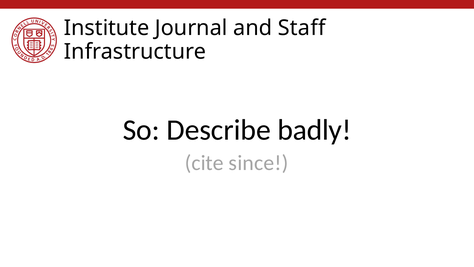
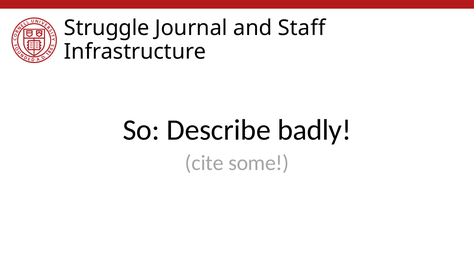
Institute: Institute -> Struggle (107, 28)
since: since -> some (259, 163)
